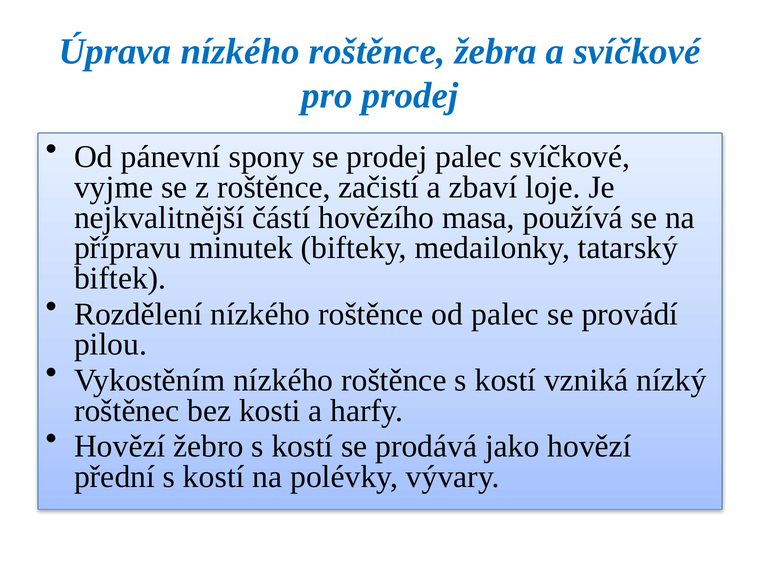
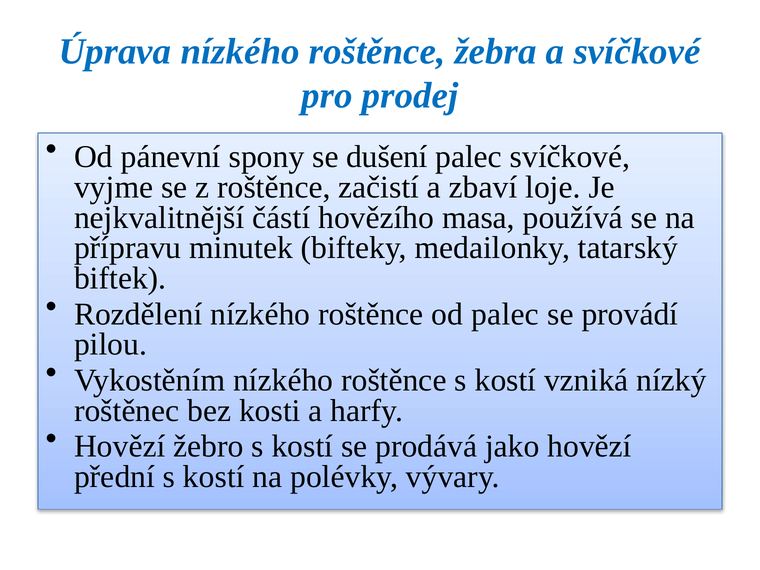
se prodej: prodej -> dušení (387, 157)
